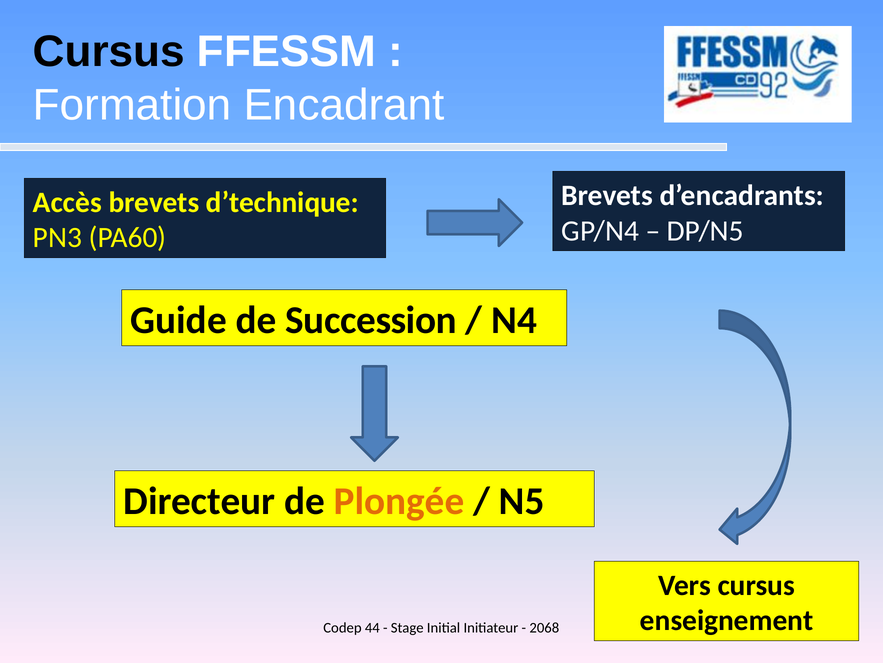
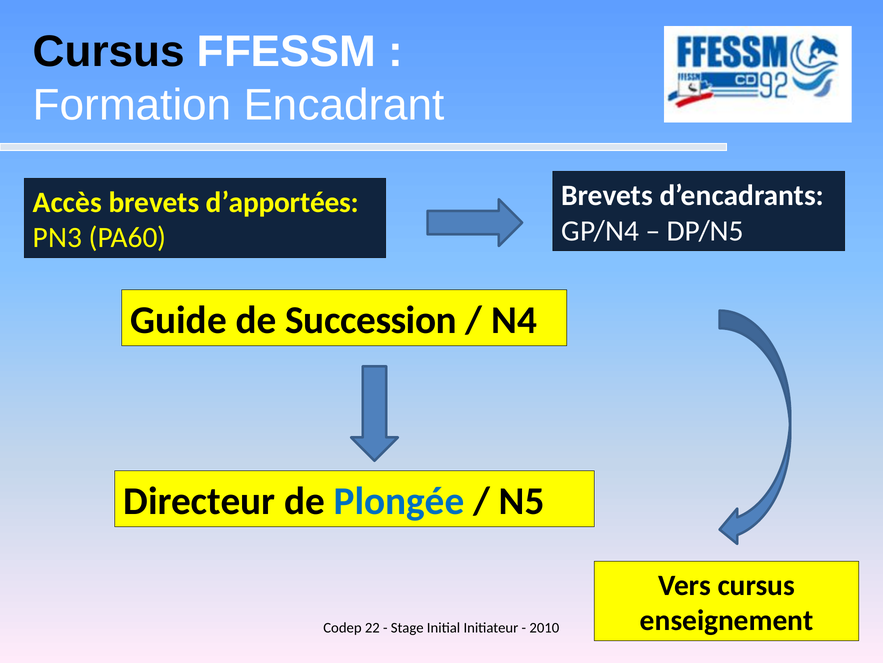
d’technique: d’technique -> d’apportées (282, 202)
Plongée colour: orange -> blue (399, 501)
44: 44 -> 22 (372, 627)
2068: 2068 -> 2010 (544, 627)
